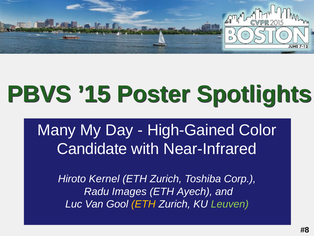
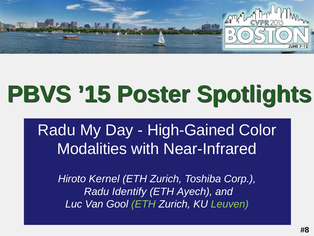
Many: Many -> Radu (57, 130)
Candidate: Candidate -> Modalities (92, 149)
Images: Images -> Identify (129, 191)
ETH colour: yellow -> light green (143, 204)
